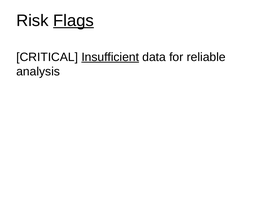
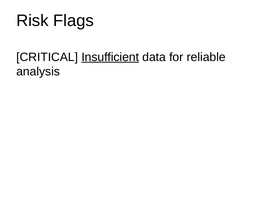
Flags underline: present -> none (73, 21)
